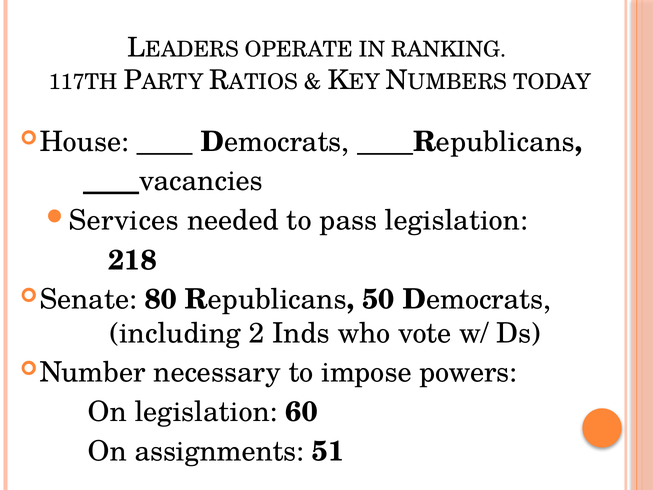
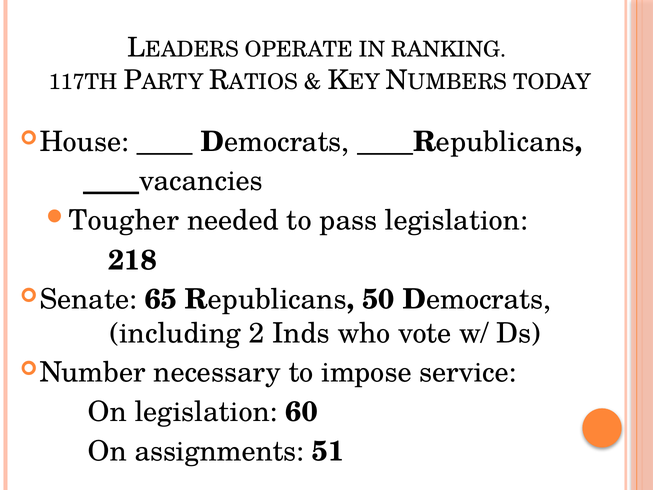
Services: Services -> Tougher (124, 221)
80: 80 -> 65 (161, 299)
powers: powers -> service (468, 372)
